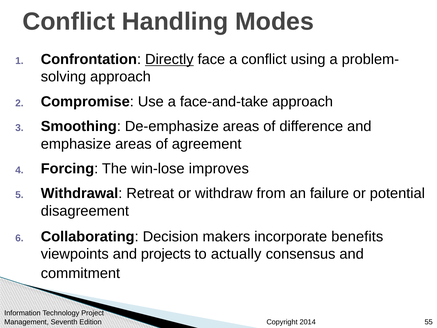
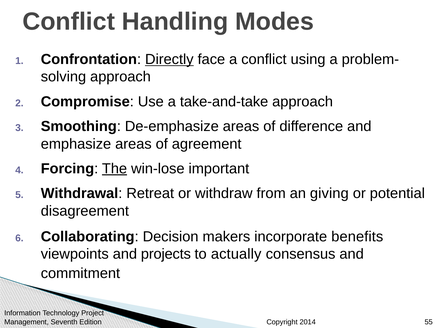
face-and-take: face-and-take -> take-and-take (224, 102)
The underline: none -> present (115, 169)
improves: improves -> important (219, 169)
failure: failure -> giving (329, 193)
